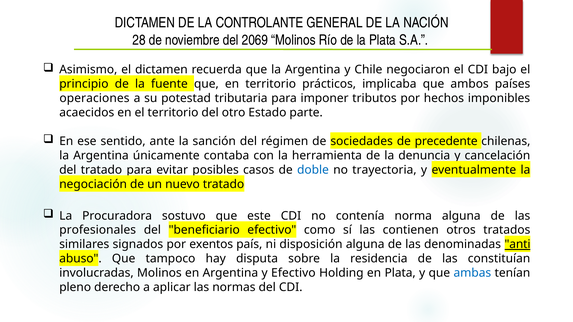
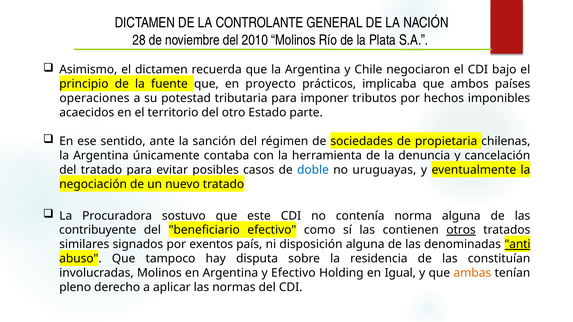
2069: 2069 -> 2010 (255, 40)
en territorio: territorio -> proyecto (271, 84)
precedente: precedente -> propietaria (446, 141)
trayectoria: trayectoria -> uruguayas (384, 170)
profesionales: profesionales -> contribuyente (98, 230)
otros underline: none -> present (461, 230)
en Plata: Plata -> Igual (400, 273)
ambas colour: blue -> orange (472, 273)
